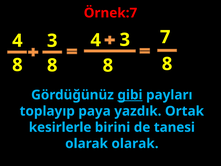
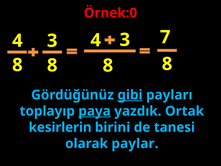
Örnek:7: Örnek:7 -> Örnek:0 (110, 13)
paya underline: none -> present (95, 111)
kesirlerle: kesirlerle -> kesirlerin (60, 127)
olarak olarak: olarak -> paylar (135, 143)
